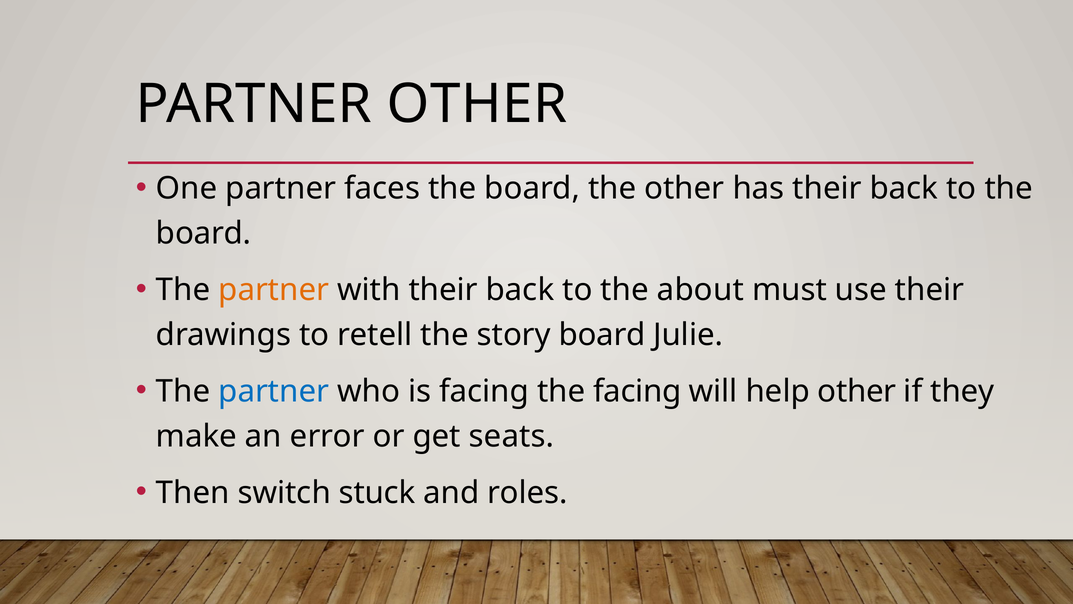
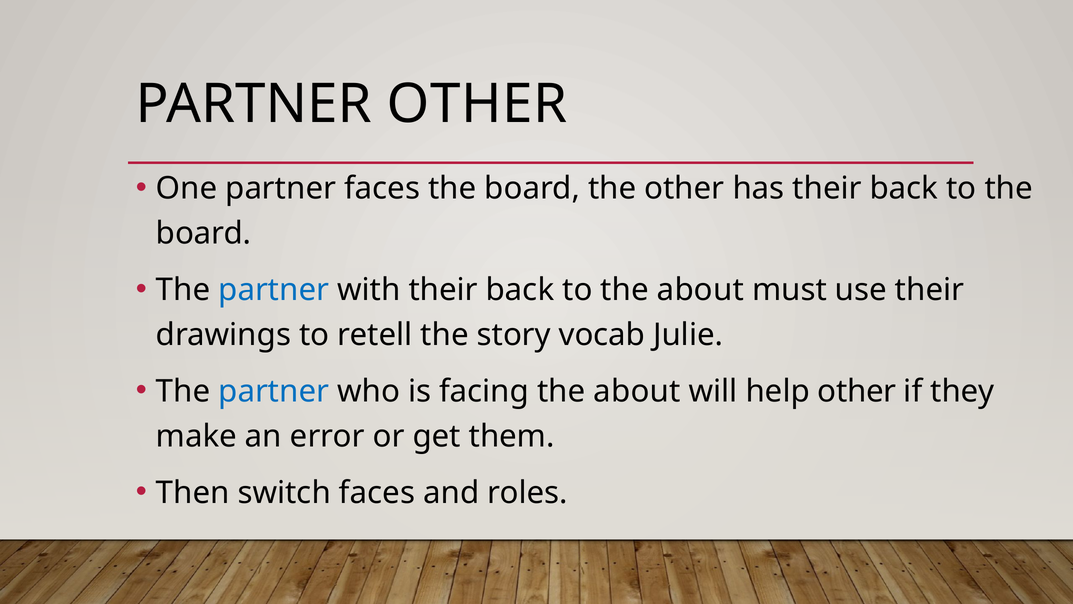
partner colour: orange -> blue (274, 290)
story board: board -> vocab (602, 335)
facing the facing: facing -> about (637, 391)
seats: seats -> them (512, 436)
switch stuck: stuck -> faces (377, 492)
